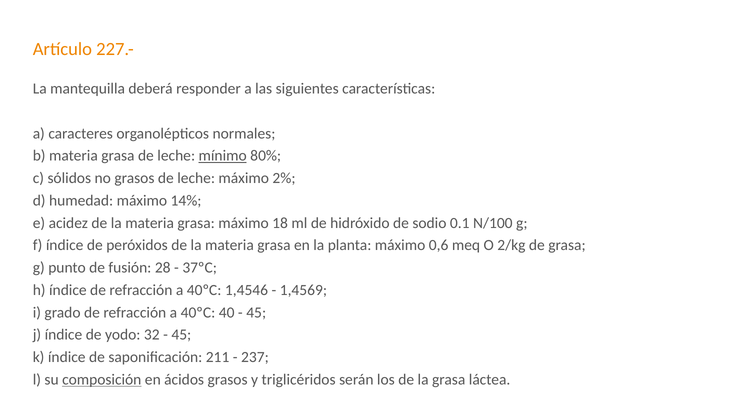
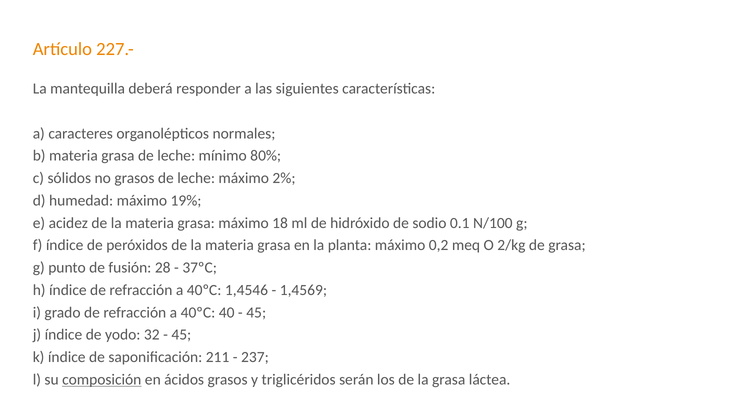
mínimo underline: present -> none (223, 156)
14%: 14% -> 19% (186, 201)
0,6: 0,6 -> 0,2 (439, 246)
